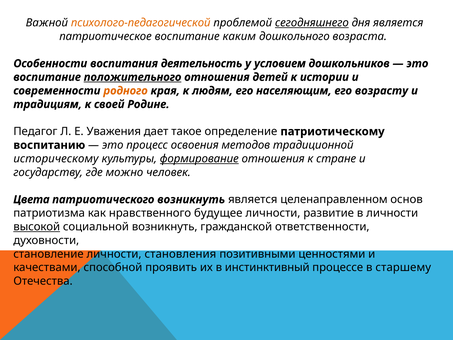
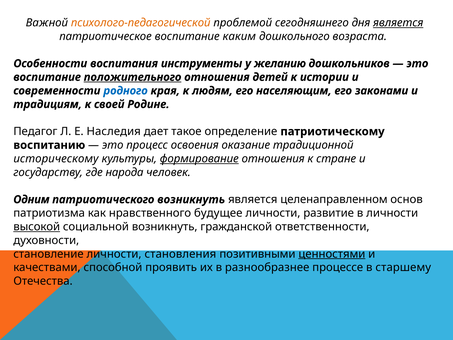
сегодняшнего underline: present -> none (312, 23)
является underline: none -> present (398, 23)
деятельность: деятельность -> инструменты (202, 63)
условием: условием -> желанию (280, 63)
родного colour: orange -> blue (126, 91)
возрасту: возрасту -> законами (382, 91)
Уважения: Уважения -> Наследия (114, 131)
методов: методов -> оказание (246, 145)
можно: можно -> народа (125, 172)
Цвета: Цвета -> Одним (31, 199)
ценностями underline: none -> present (332, 254)
инстинктивный: инстинктивный -> разнообразнее (267, 267)
